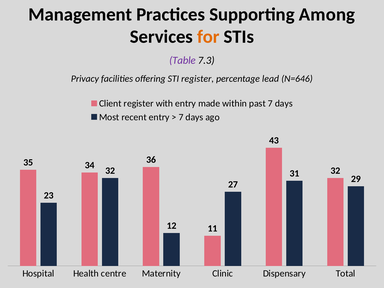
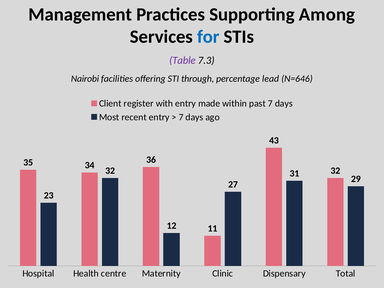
for colour: orange -> blue (208, 37)
Privacy: Privacy -> Nairobi (85, 79)
STI register: register -> through (198, 79)
